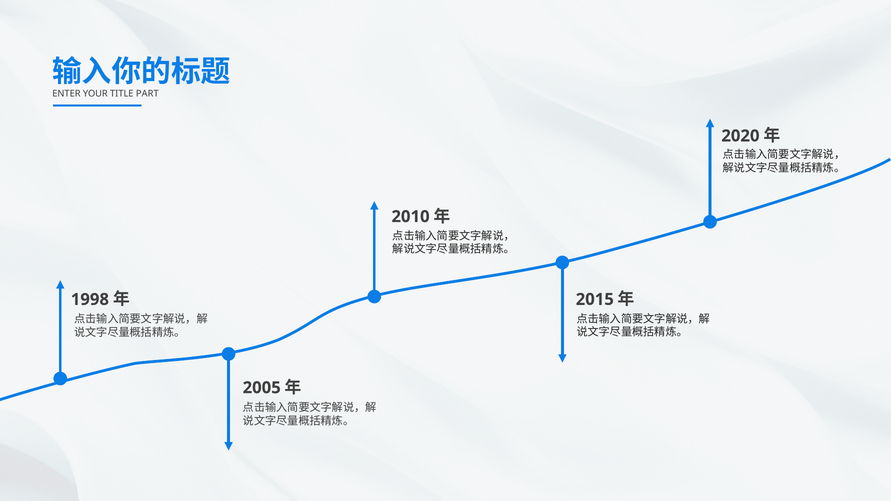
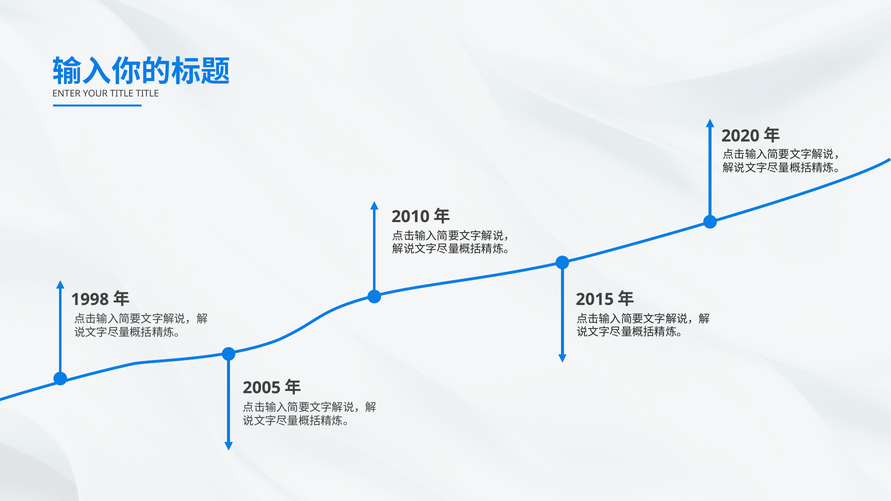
TITLE PART: PART -> TITLE (147, 93)
